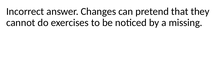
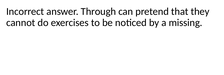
Changes: Changes -> Through (98, 11)
